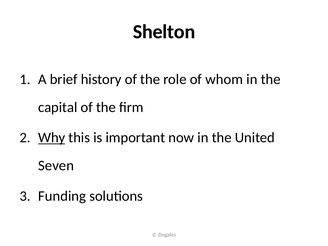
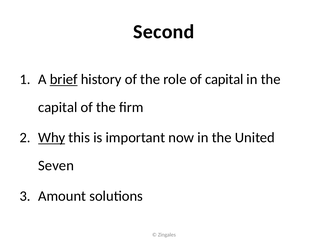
Shelton: Shelton -> Second (164, 32)
brief underline: none -> present (64, 79)
of whom: whom -> capital (224, 79)
Funding: Funding -> Amount (62, 196)
